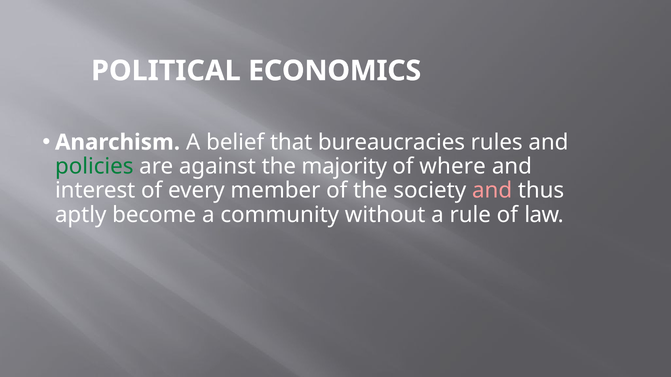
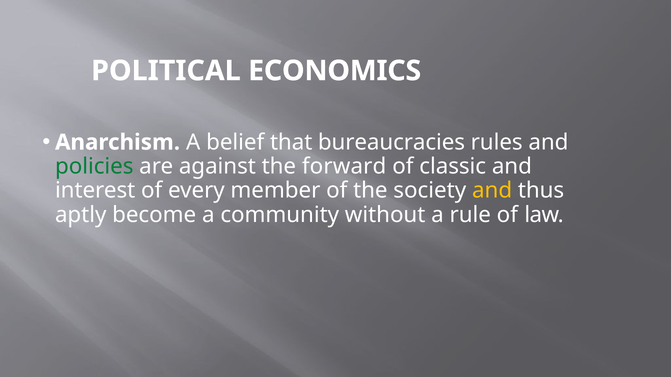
majority: majority -> forward (344, 167)
where: where -> classic (453, 167)
and colour: pink -> yellow (492, 191)
